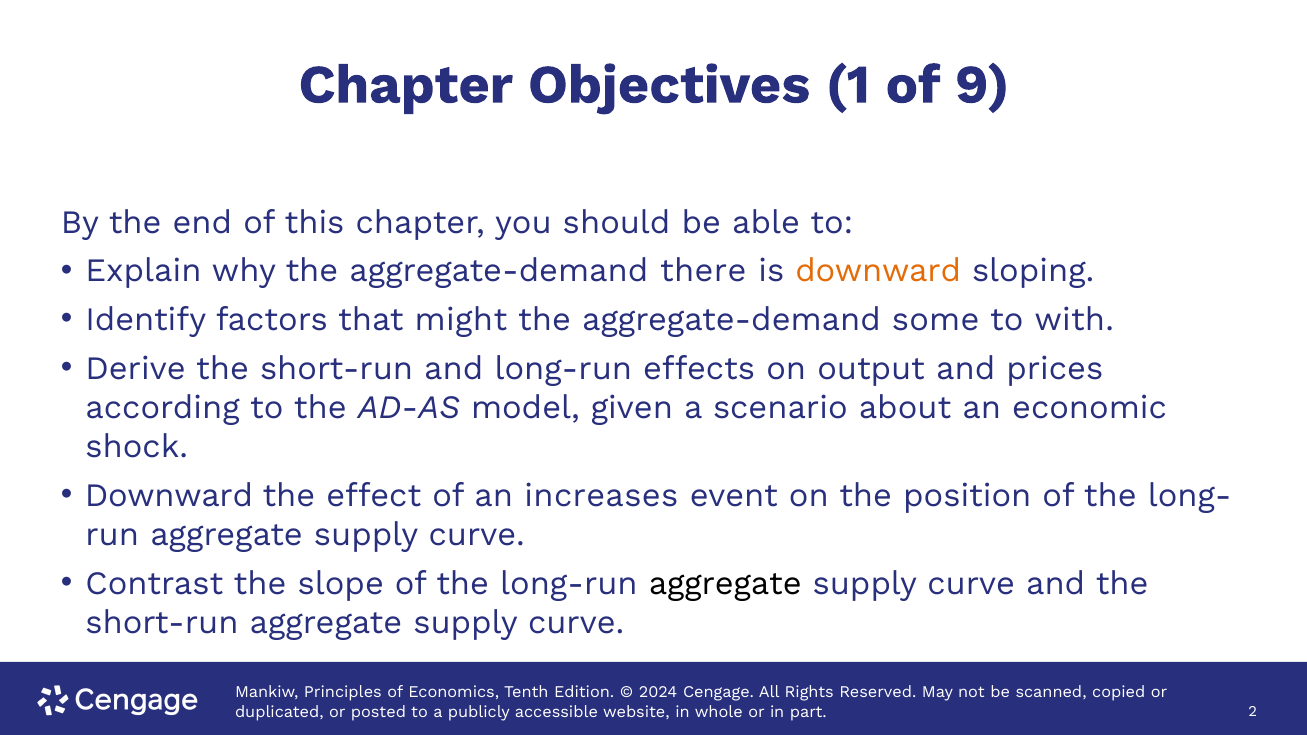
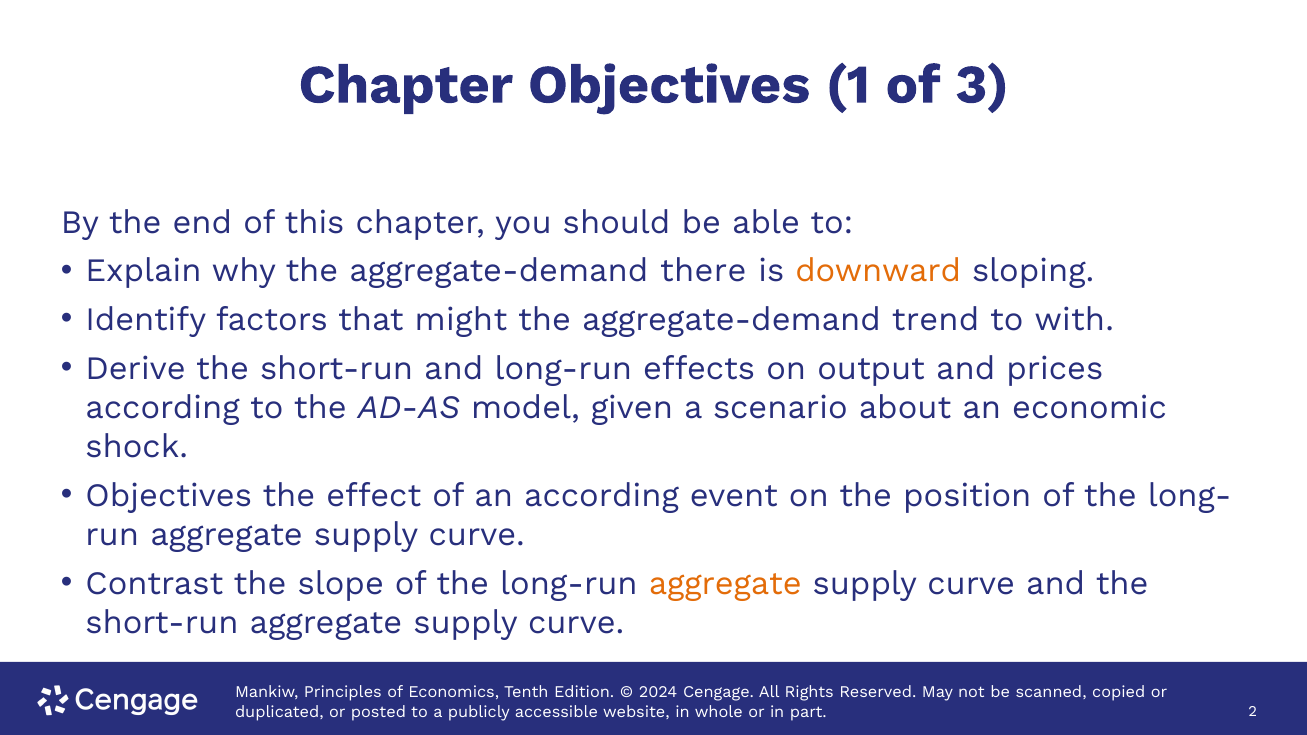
9: 9 -> 3 (982, 85)
some: some -> trend (936, 320)
Downward: Downward -> Objectives (169, 496)
an increases: increases -> according (602, 496)
aggregate colour: black -> orange (725, 584)
